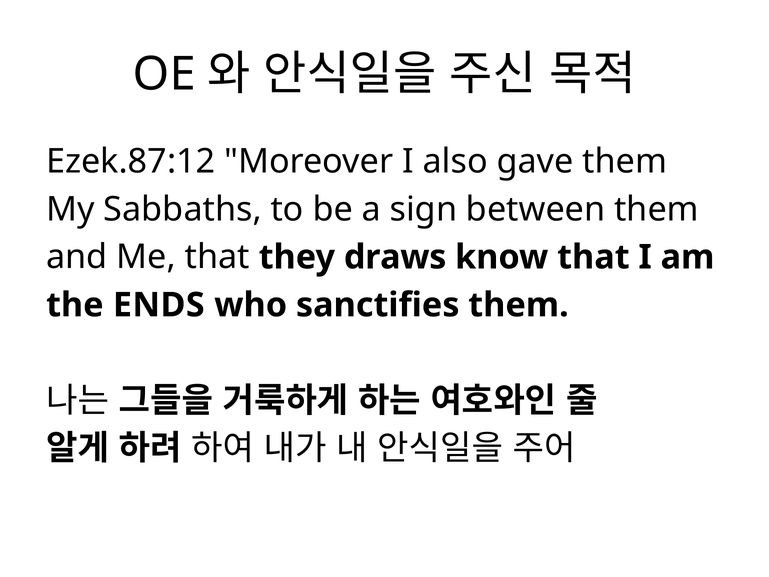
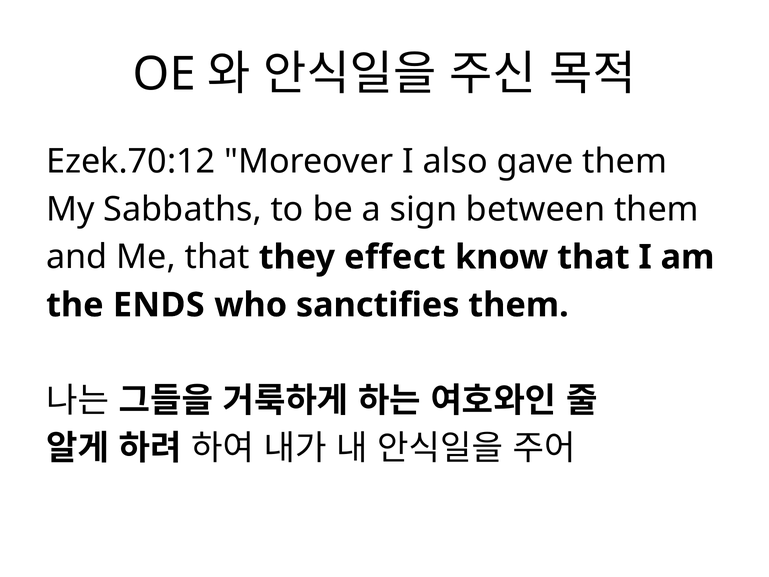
Ezek.87:12: Ezek.87:12 -> Ezek.70:12 (131, 161)
draws: draws -> effect (395, 257)
